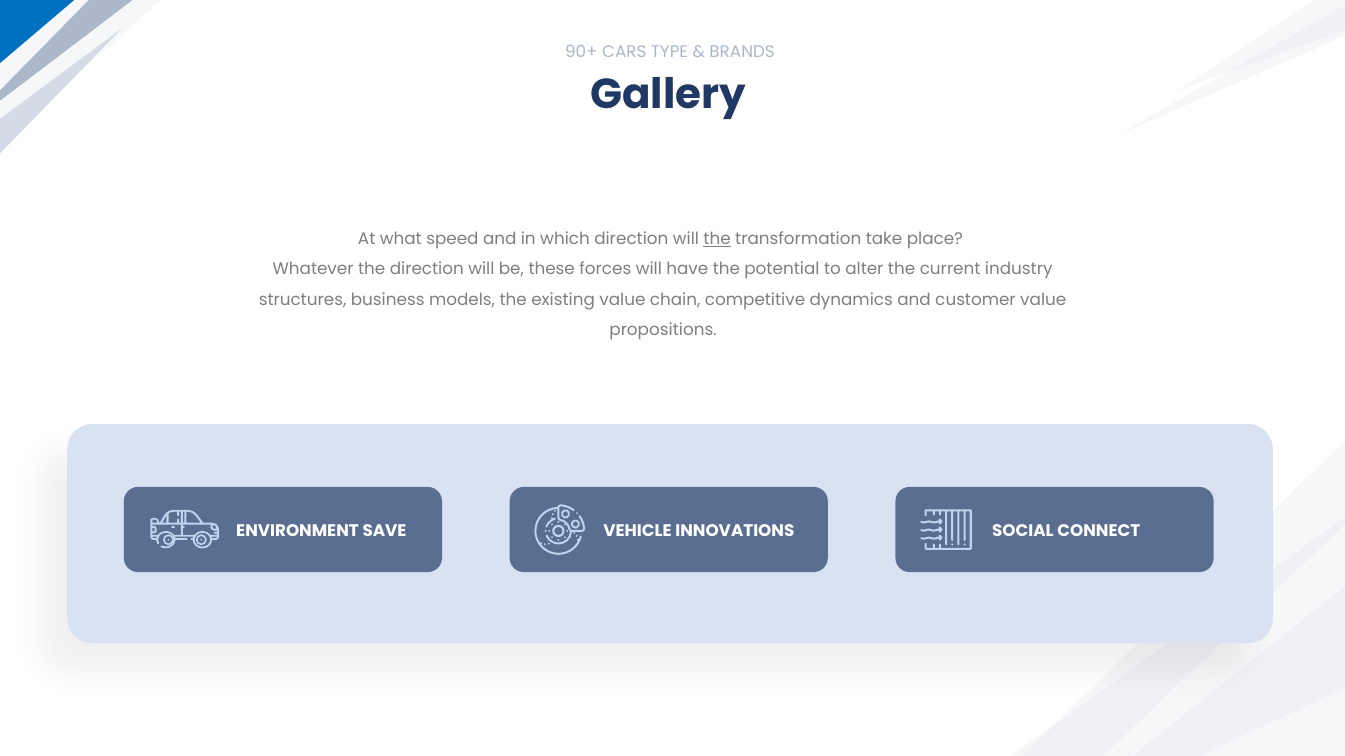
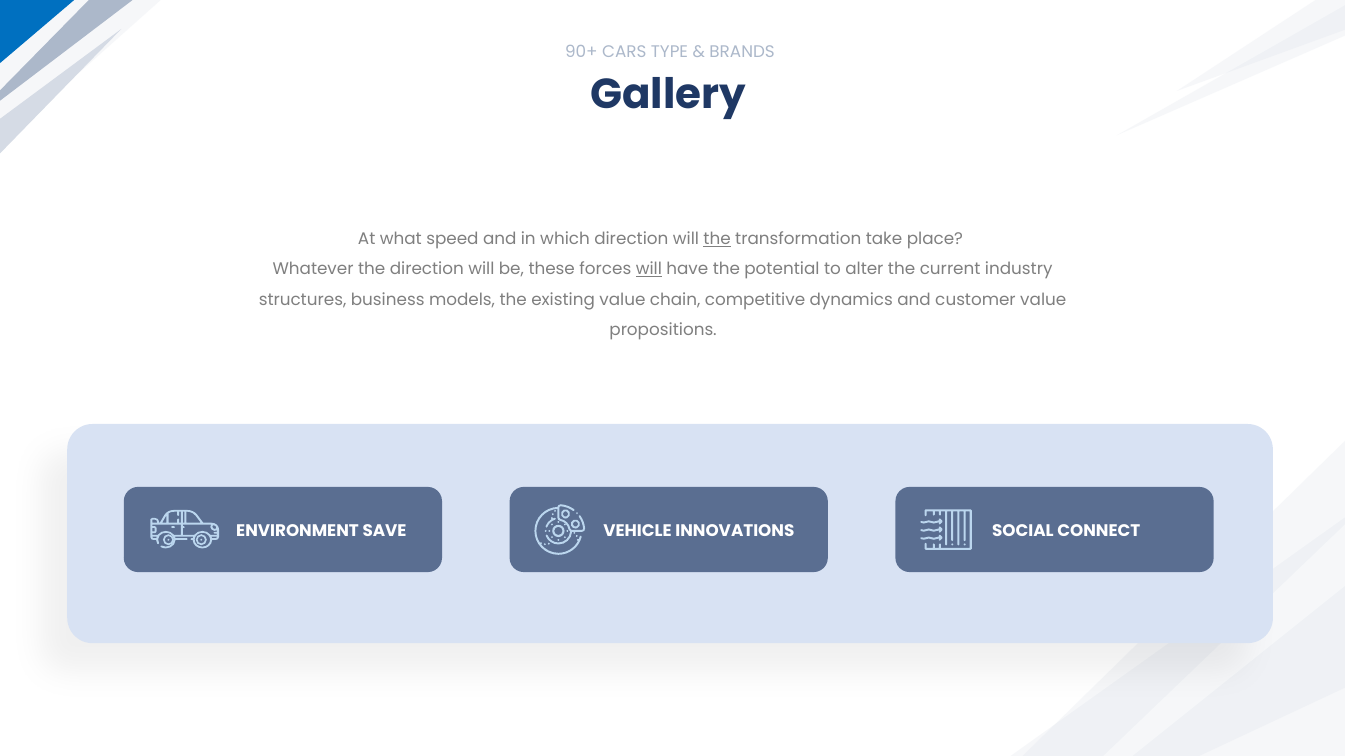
will underline: none -> present (649, 269)
